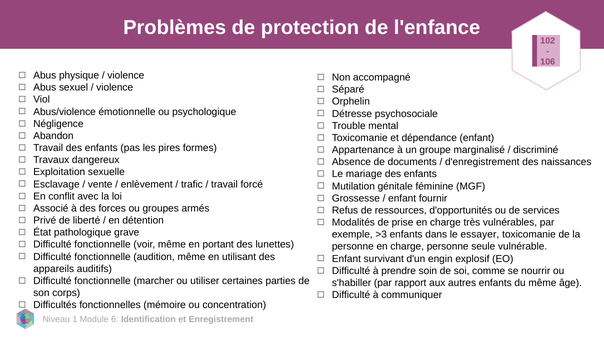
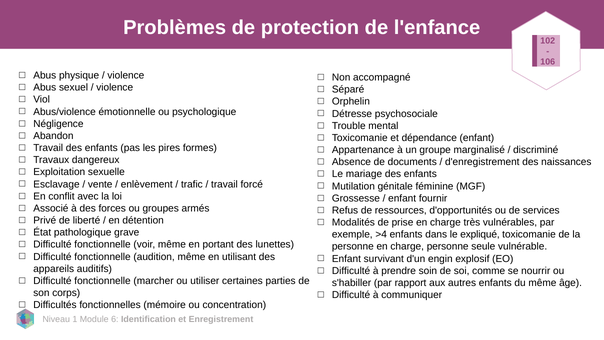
>3: >3 -> >4 (381, 234)
essayer: essayer -> expliqué (480, 234)
